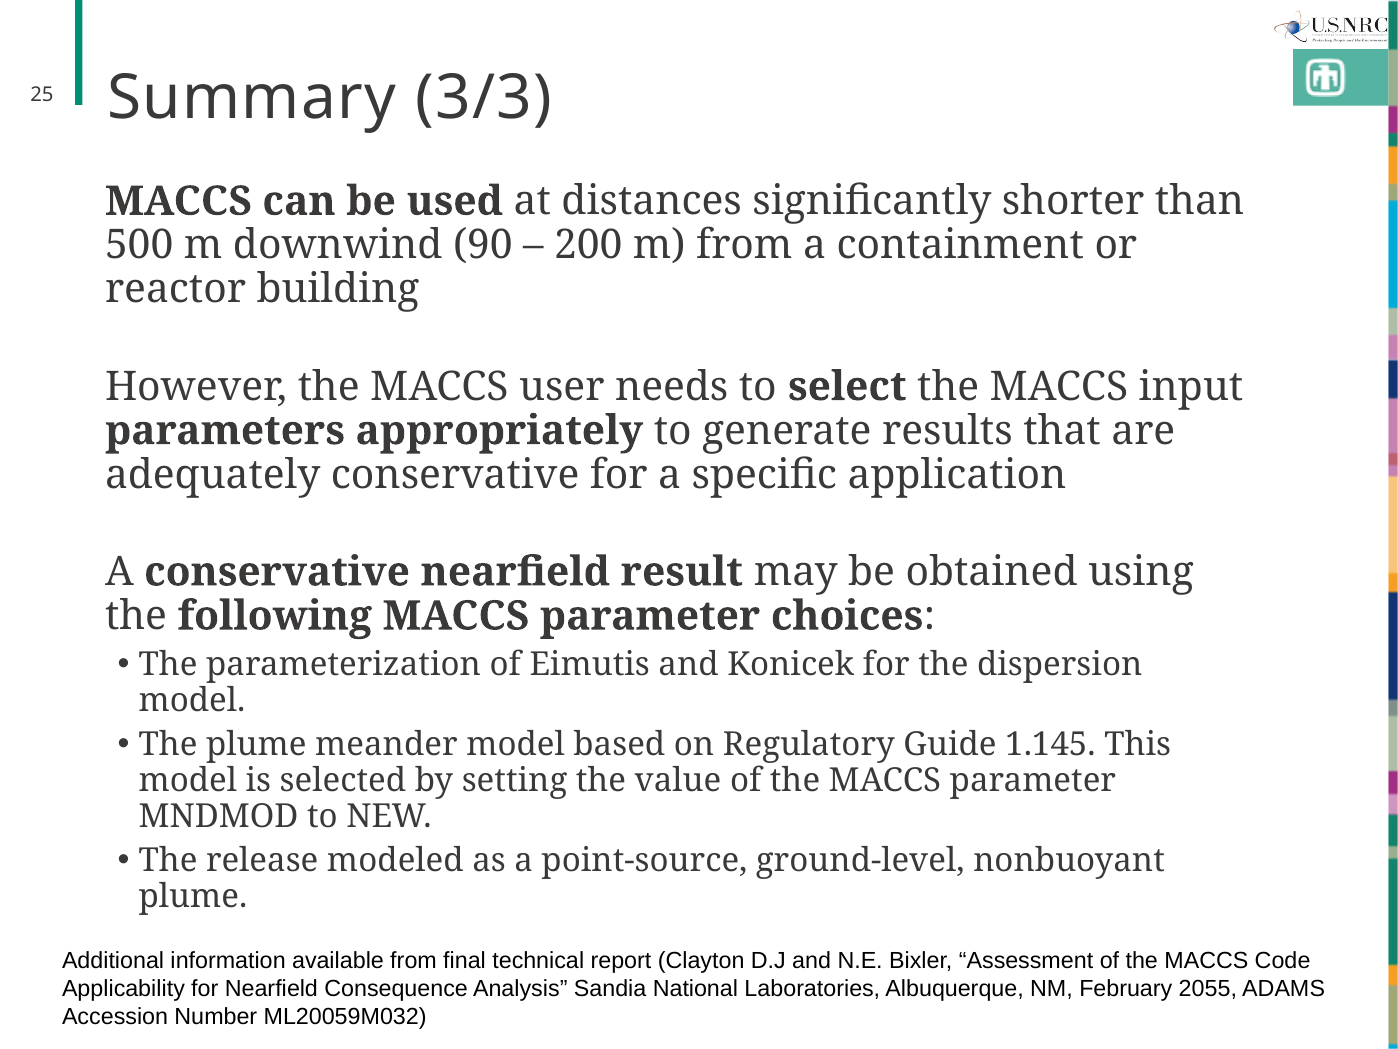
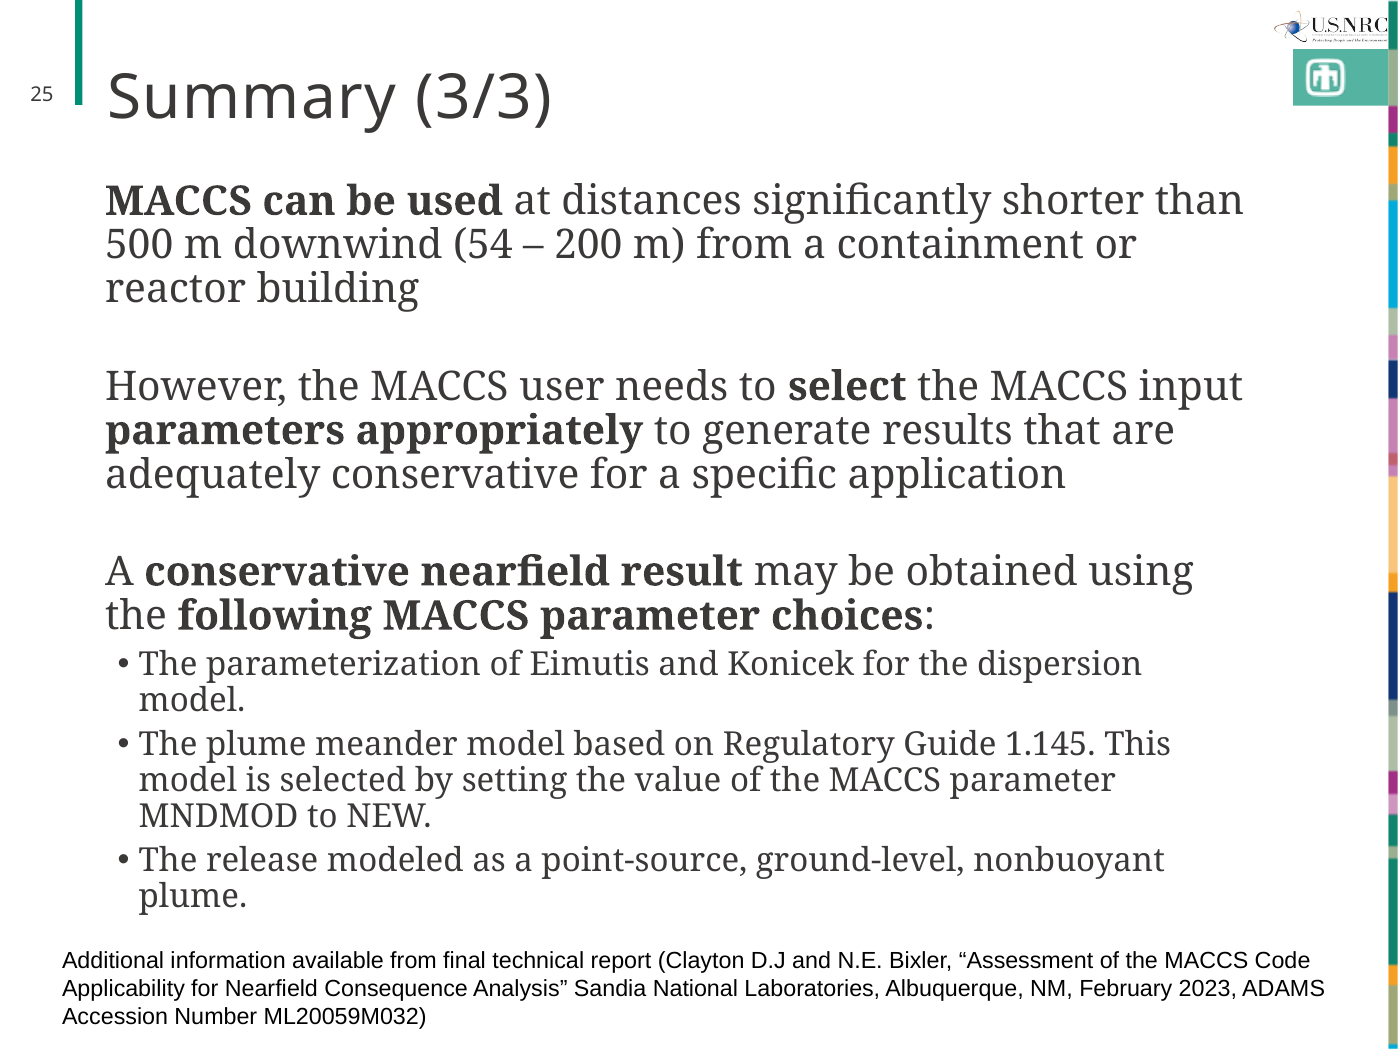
90: 90 -> 54 (483, 245)
2055: 2055 -> 2023 (1208, 988)
